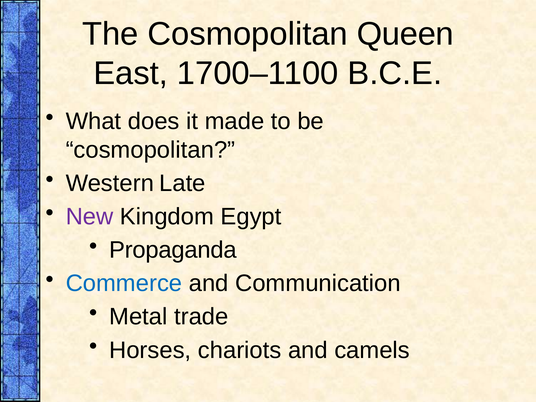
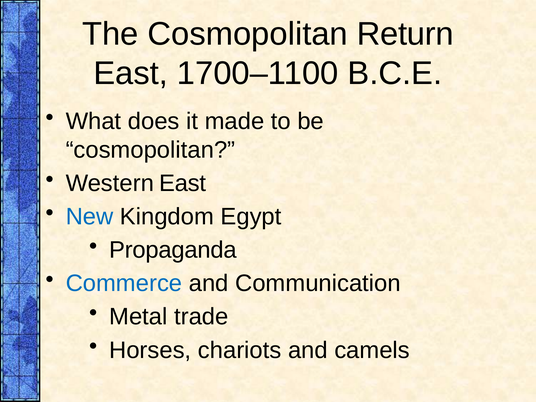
Queen: Queen -> Return (405, 34)
Western Late: Late -> East (183, 183)
New colour: purple -> blue (89, 217)
